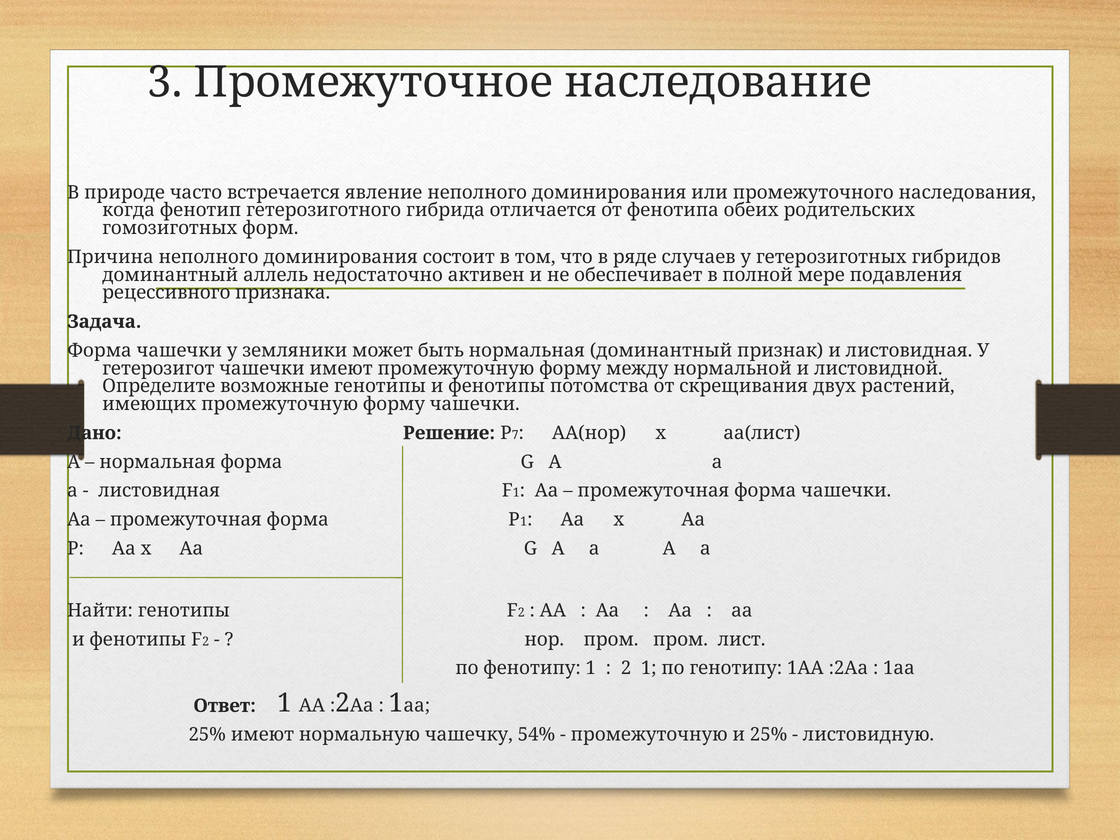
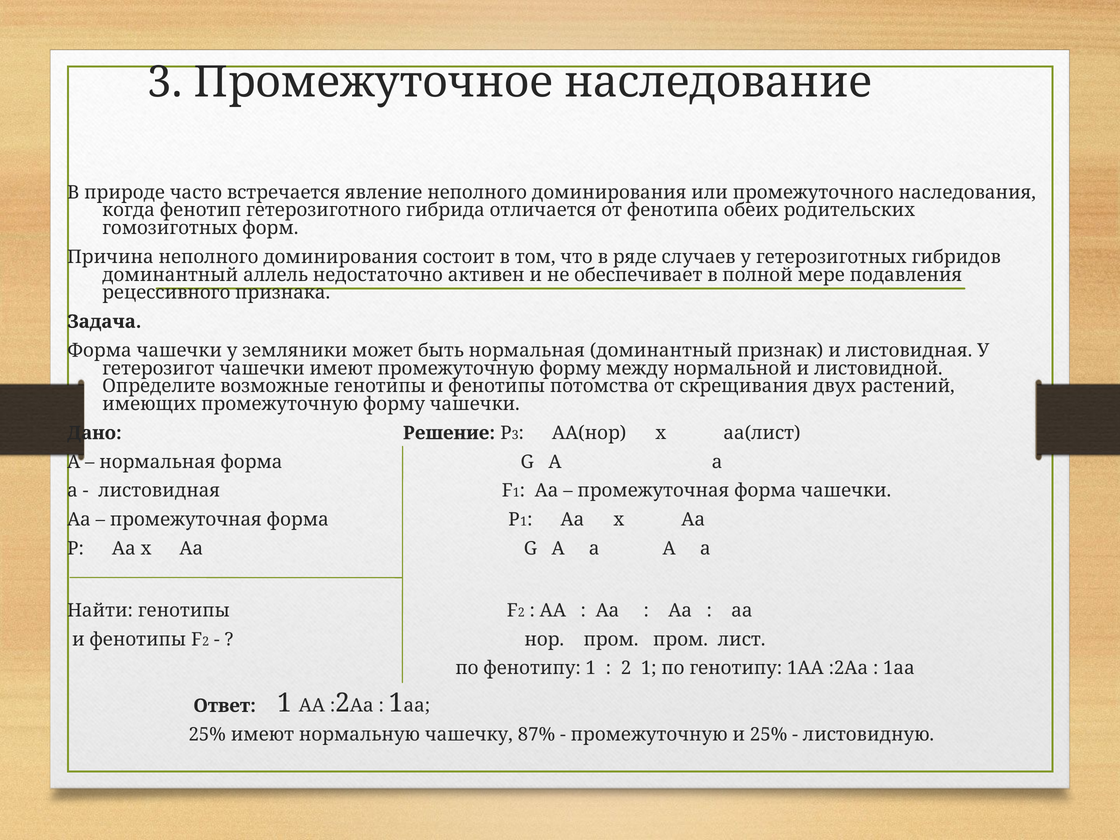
Р 7: 7 -> 3 (515, 435)
54%: 54% -> 87% (537, 735)
